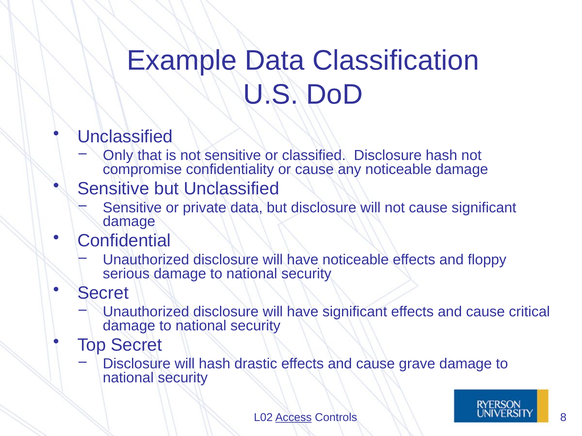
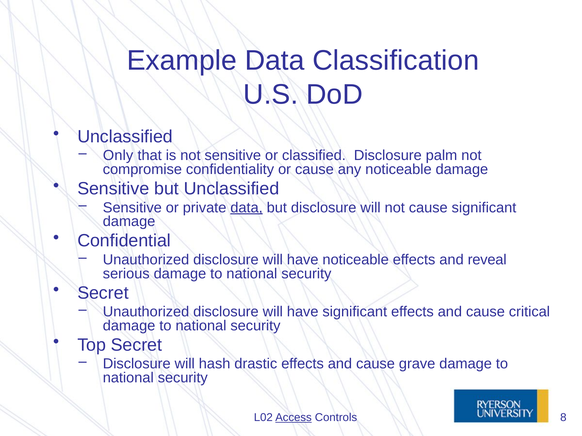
Disclosure hash: hash -> palm (442, 156)
data underline: none -> present (247, 208)
floppy: floppy -> reveal (487, 260)
